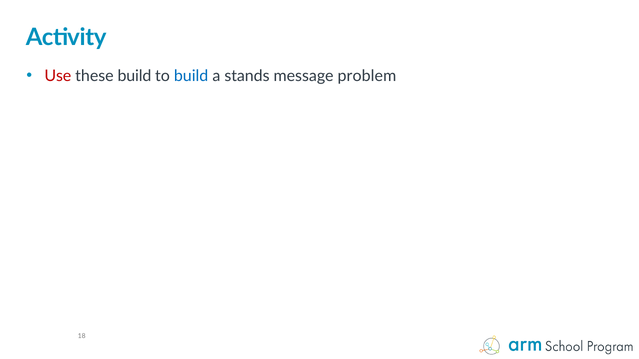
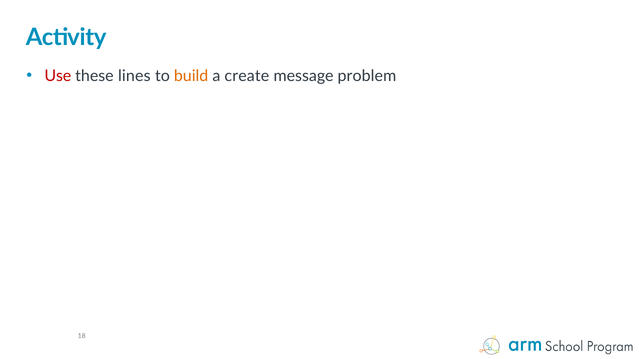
these build: build -> lines (134, 76)
build colour: blue -> orange (191, 76)
stands: stands -> create (247, 76)
